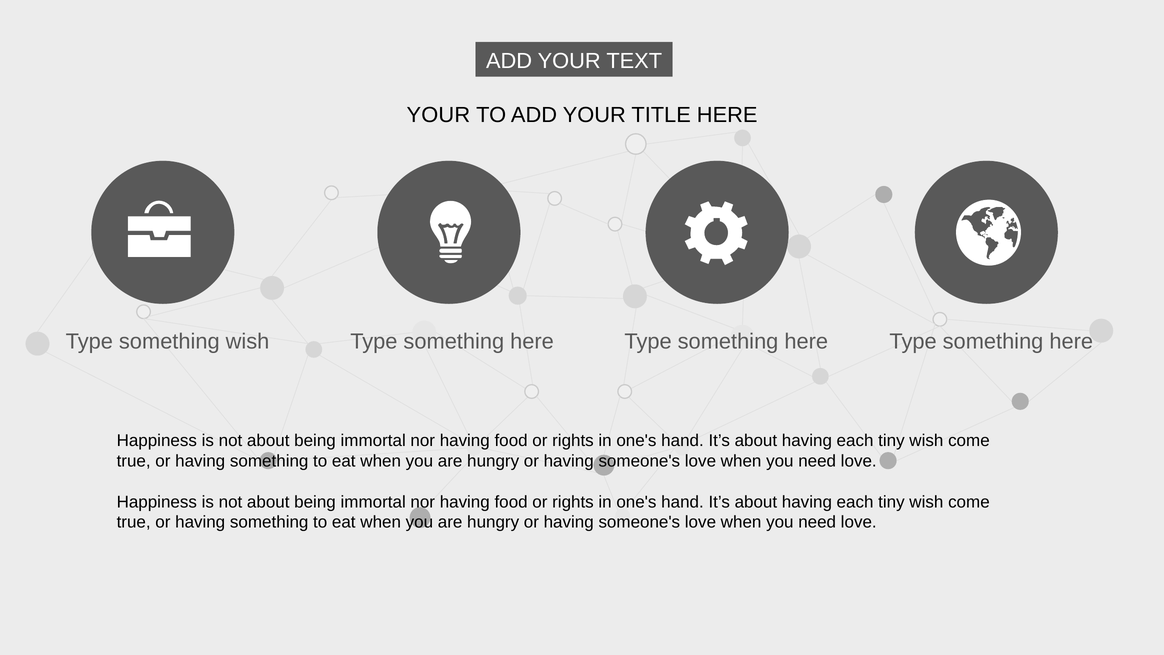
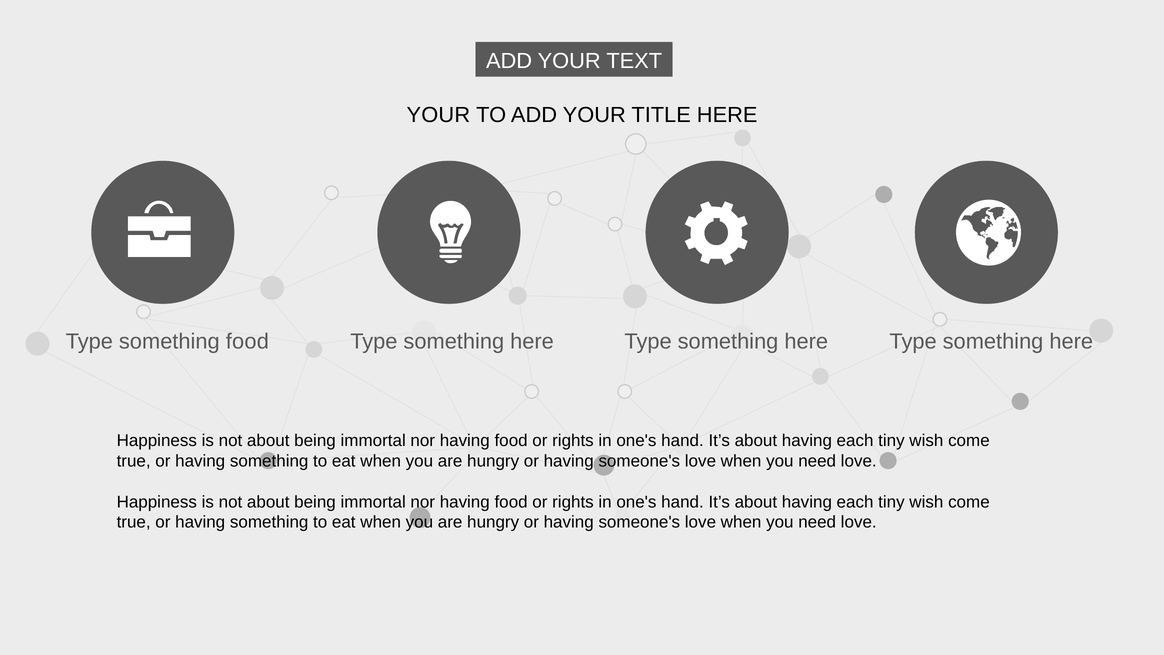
something wish: wish -> food (247, 341)
